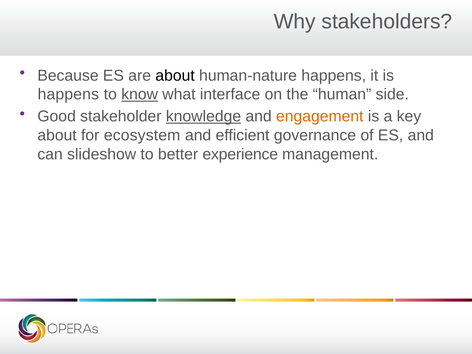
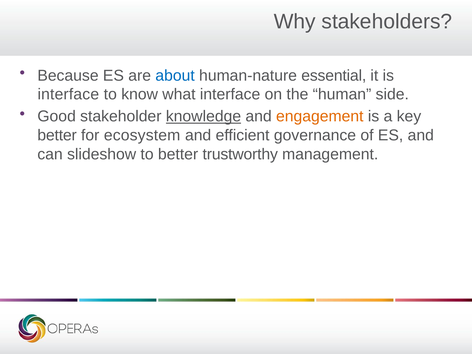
about colour: black -> blue (175, 76)
human-nature happens: happens -> essential (334, 76)
happens: happens -> interface (68, 94)
know underline: present -> none (140, 94)
about: about -> better (57, 135)
experience: experience -> trustworthy (240, 154)
